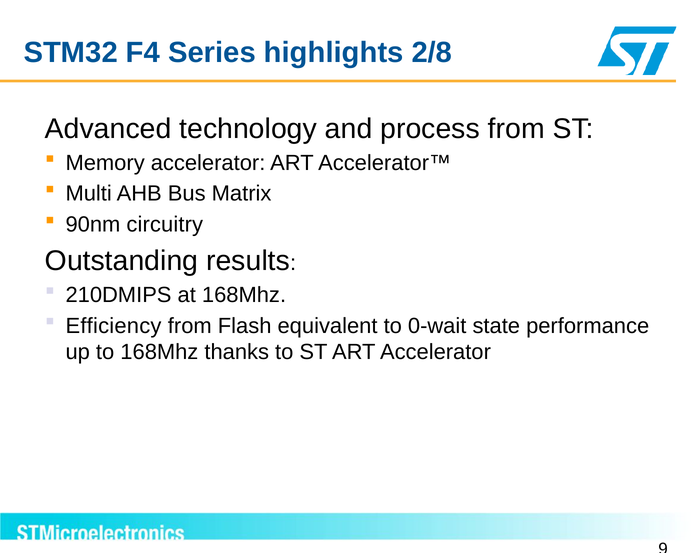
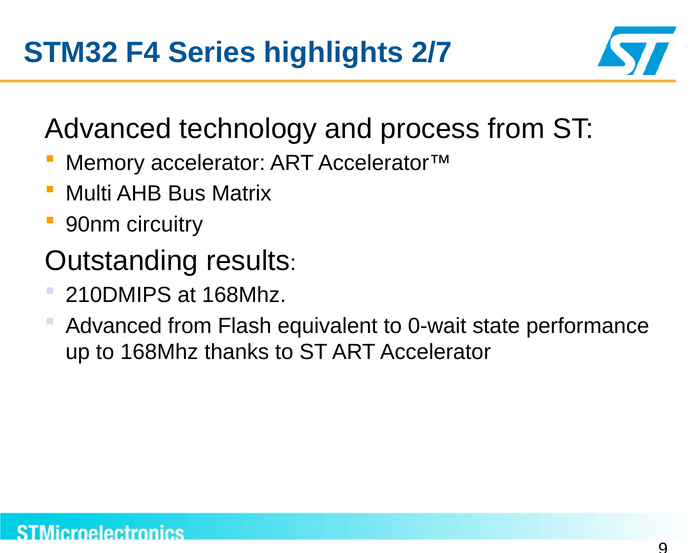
2/8: 2/8 -> 2/7 (432, 53)
Efficiency: Efficiency -> Advanced (114, 326)
